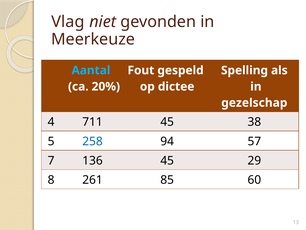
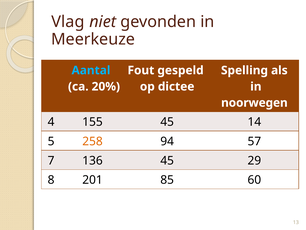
gezelschap: gezelschap -> noorwegen (254, 103)
711: 711 -> 155 (93, 122)
38: 38 -> 14 (254, 122)
258 colour: blue -> orange (93, 141)
261: 261 -> 201 (93, 180)
